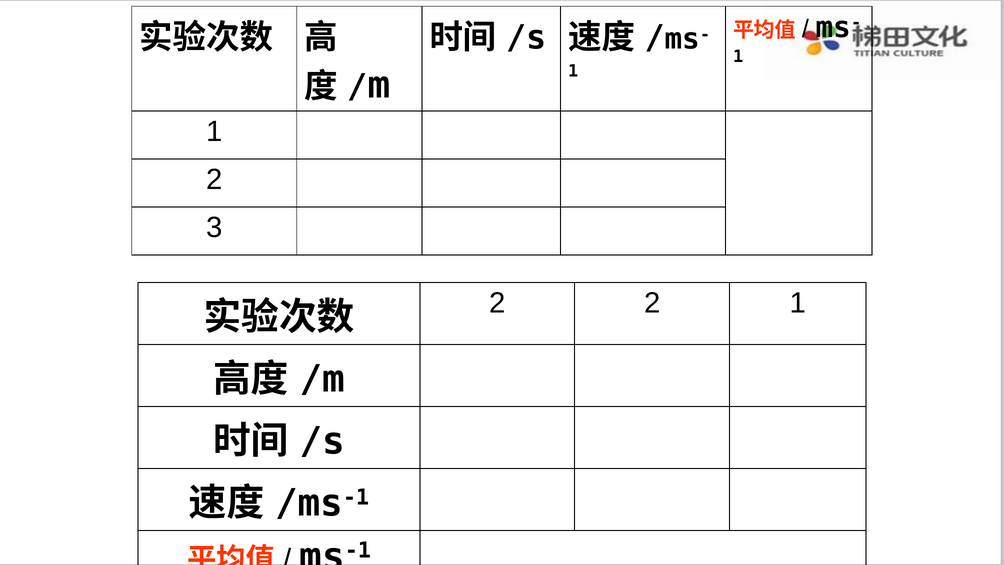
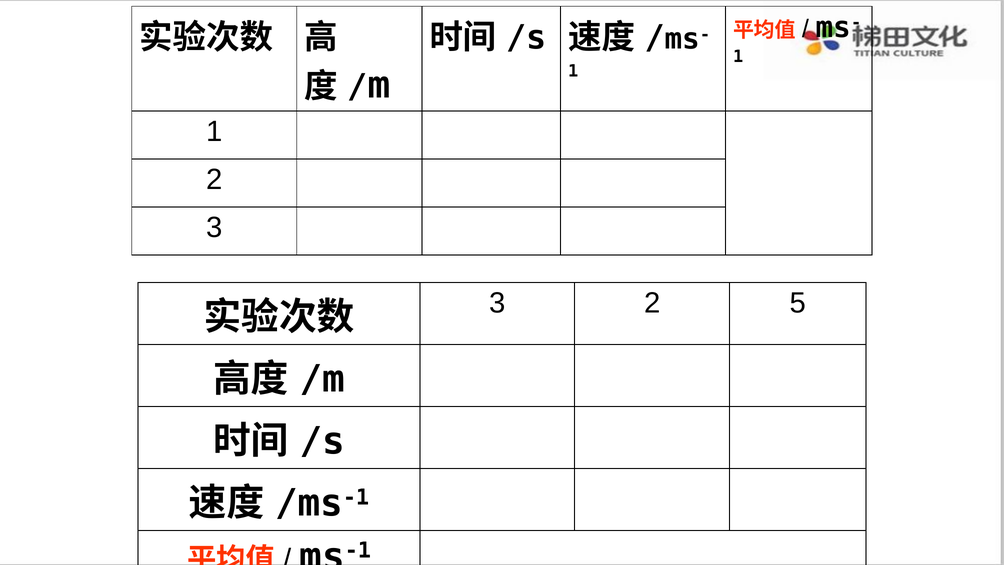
2: 2 -> 3 (497, 303)
2 1: 1 -> 5 (798, 303)
